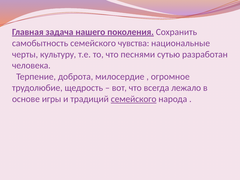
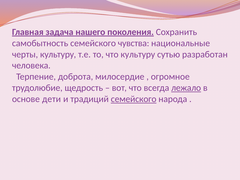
что песнями: песнями -> культуру (138, 54)
лежало underline: none -> present (186, 88)
игры: игры -> дети (51, 99)
